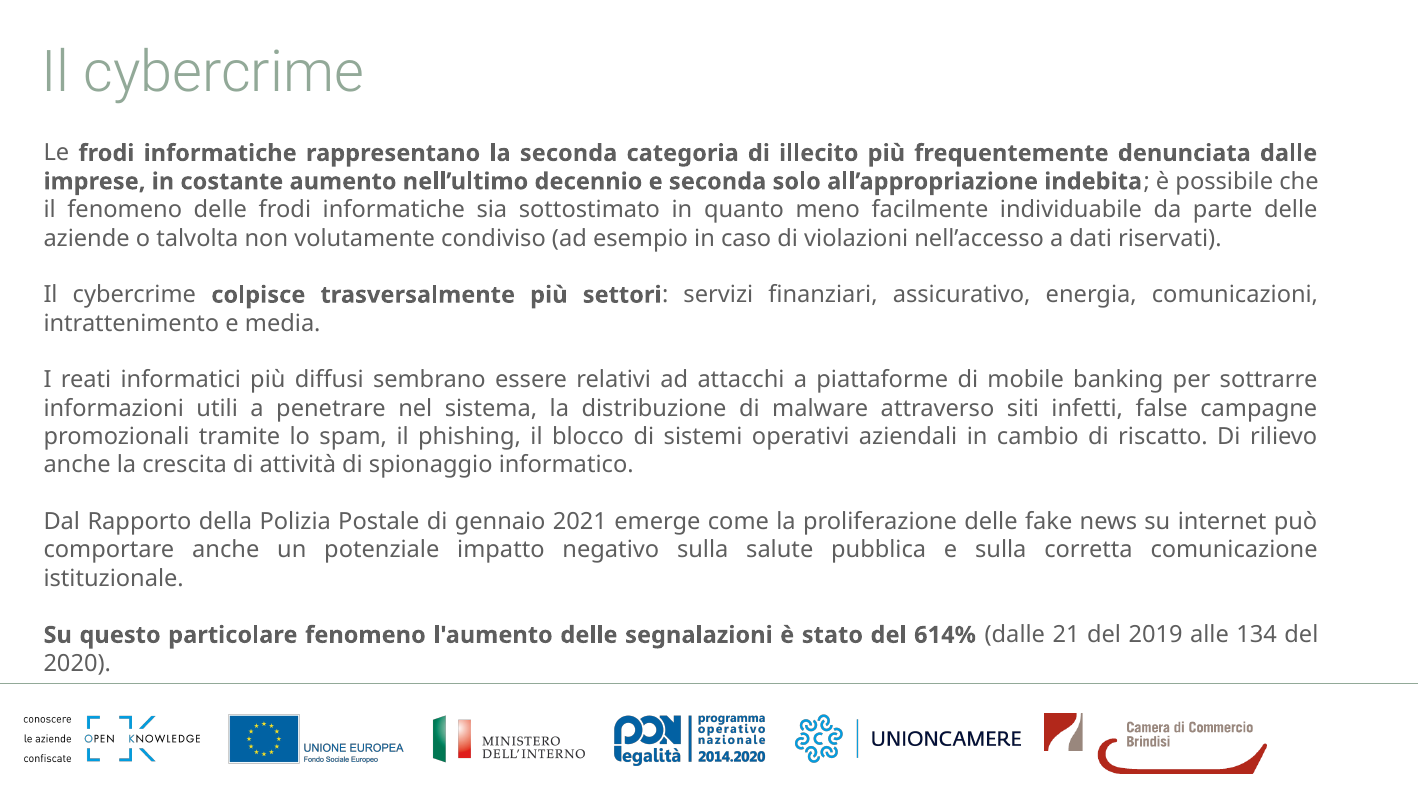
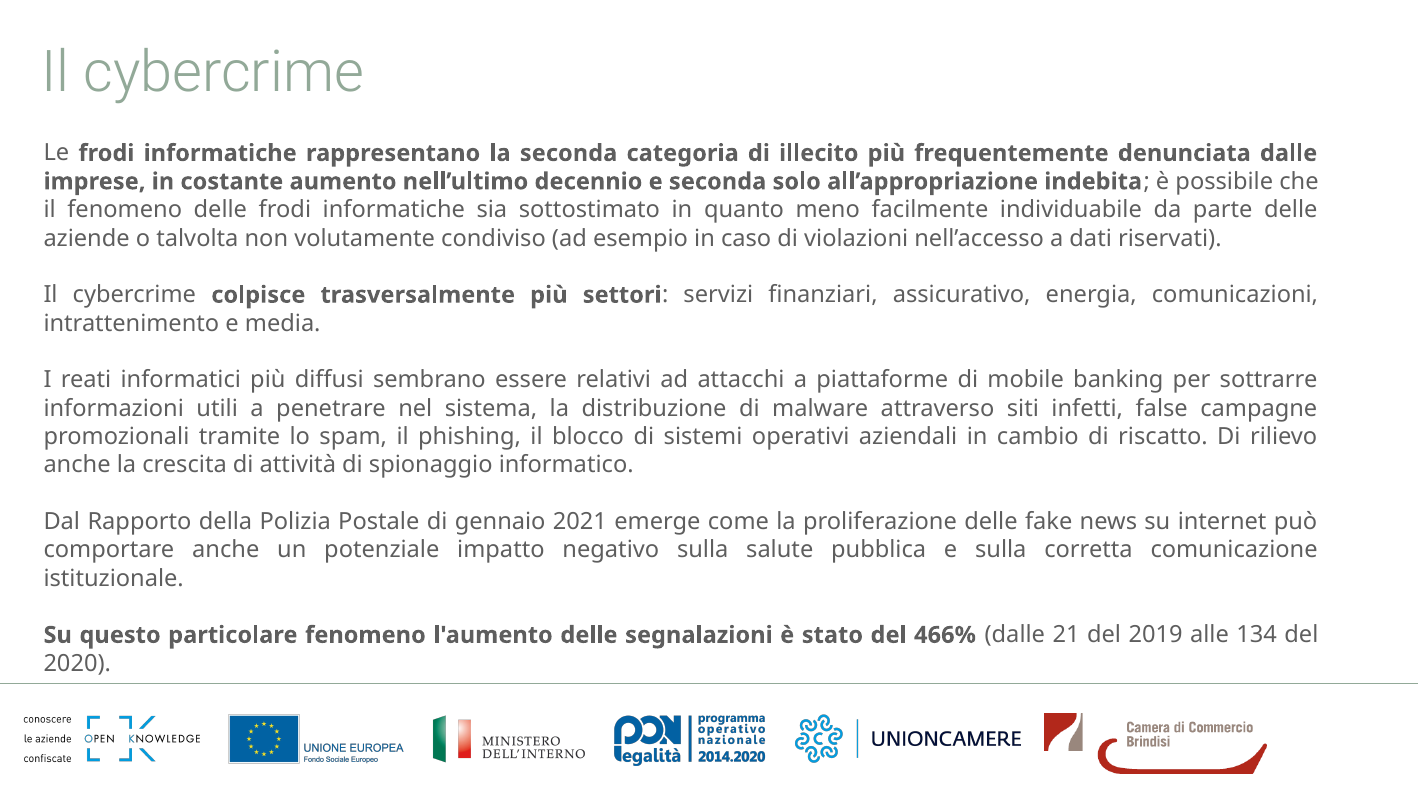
614%: 614% -> 466% (945, 636)
